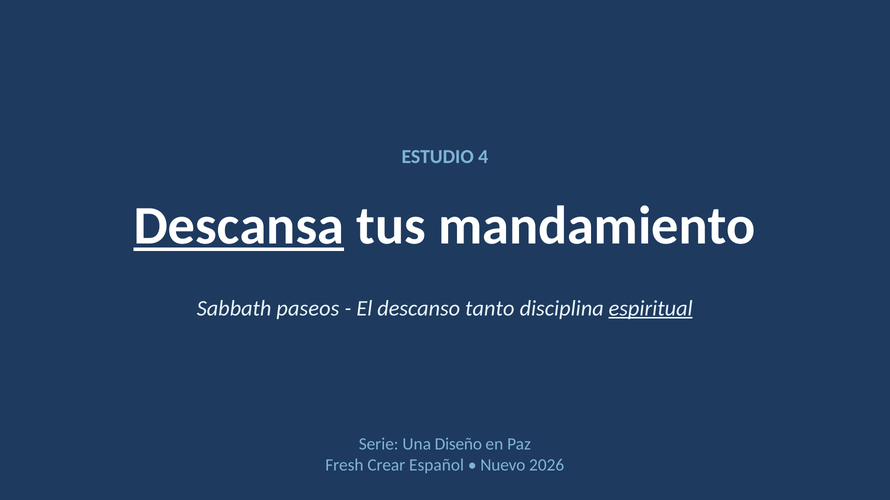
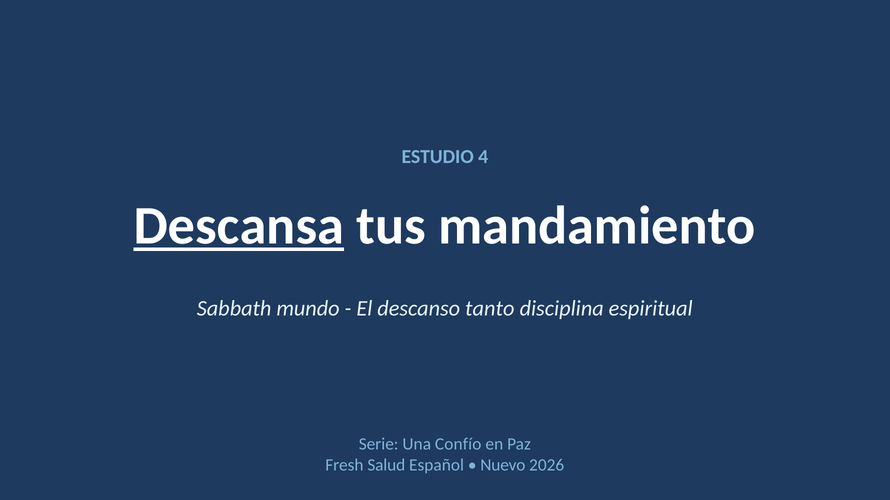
paseos: paseos -> mundo (308, 309)
espiritual underline: present -> none (651, 309)
Diseño: Diseño -> Confío (458, 445)
Crear: Crear -> Salud (386, 465)
